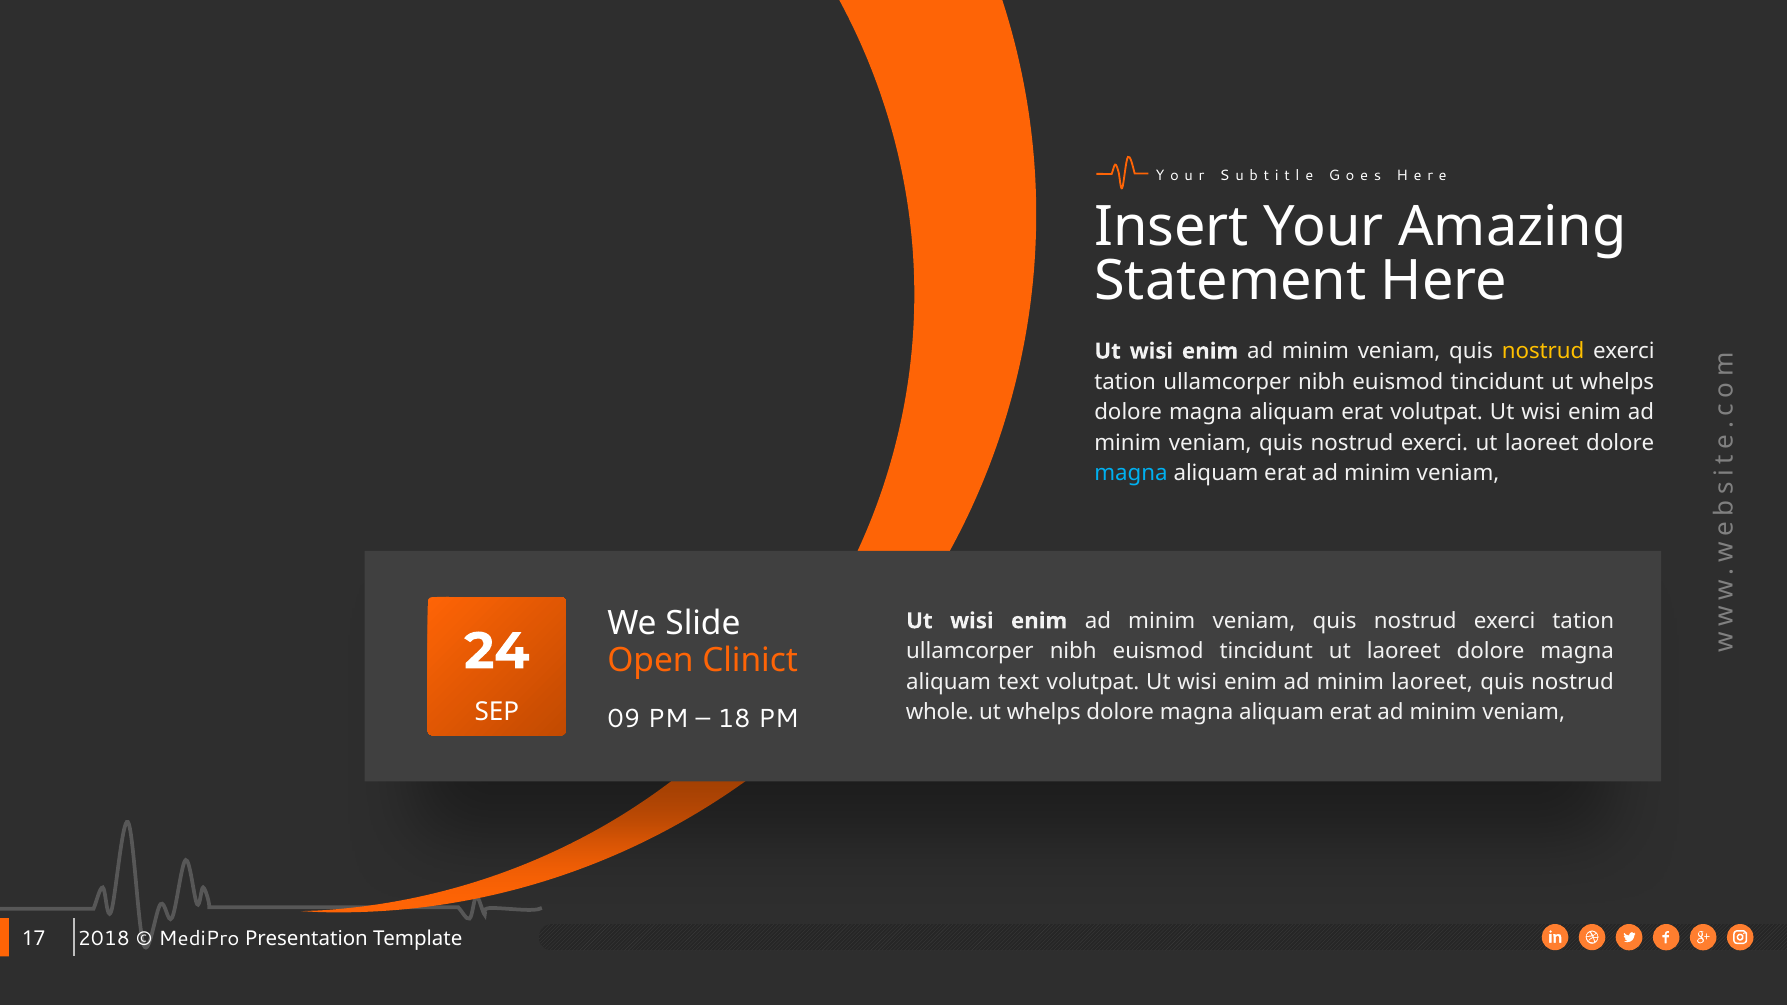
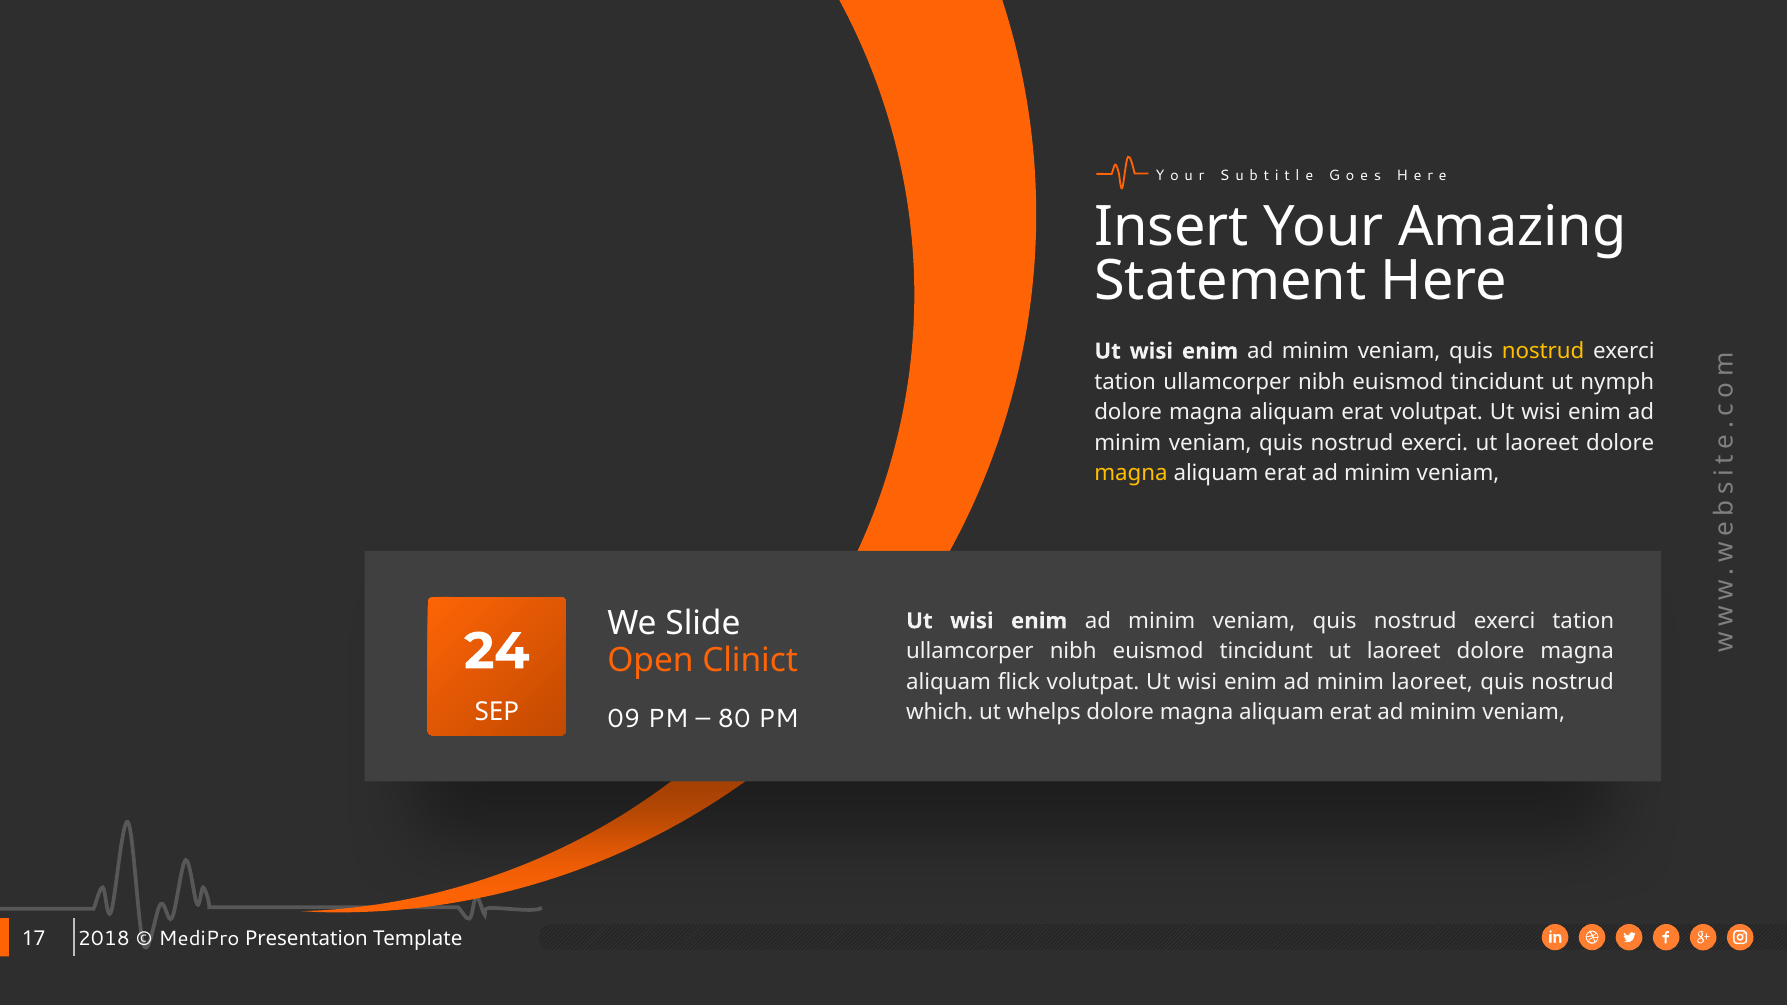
tincidunt ut whelps: whelps -> nymph (1617, 382)
magna colour: light blue -> yellow (1131, 473)
text: text -> flick (1019, 682)
whole: whole -> which (940, 713)
18: 18 -> 80 (734, 719)
